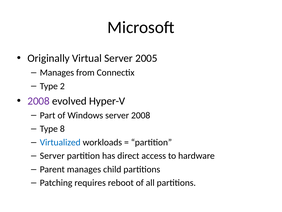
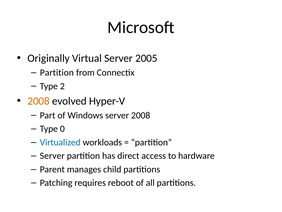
Manages: Manages -> Partition (57, 72)
2008 colour: purple -> orange (39, 101)
8: 8 -> 0 (62, 129)
